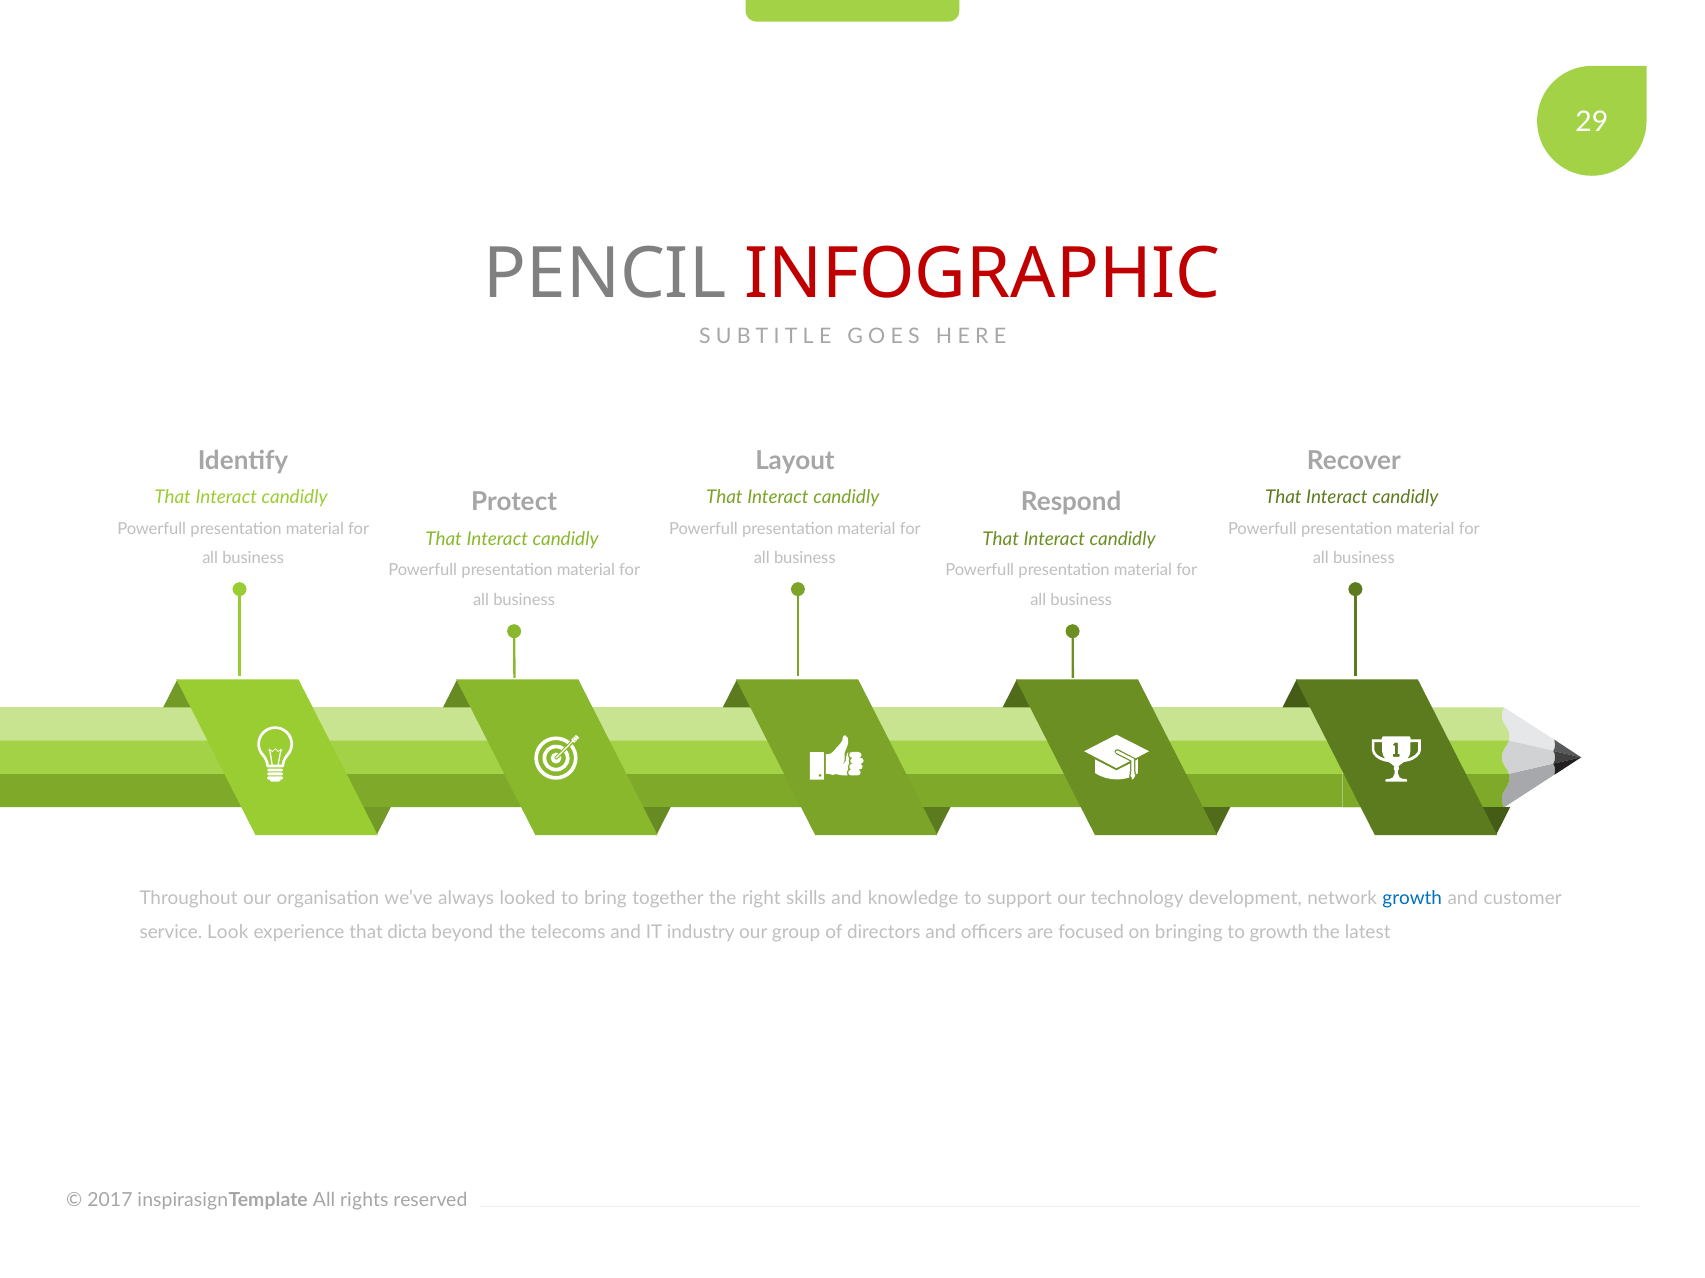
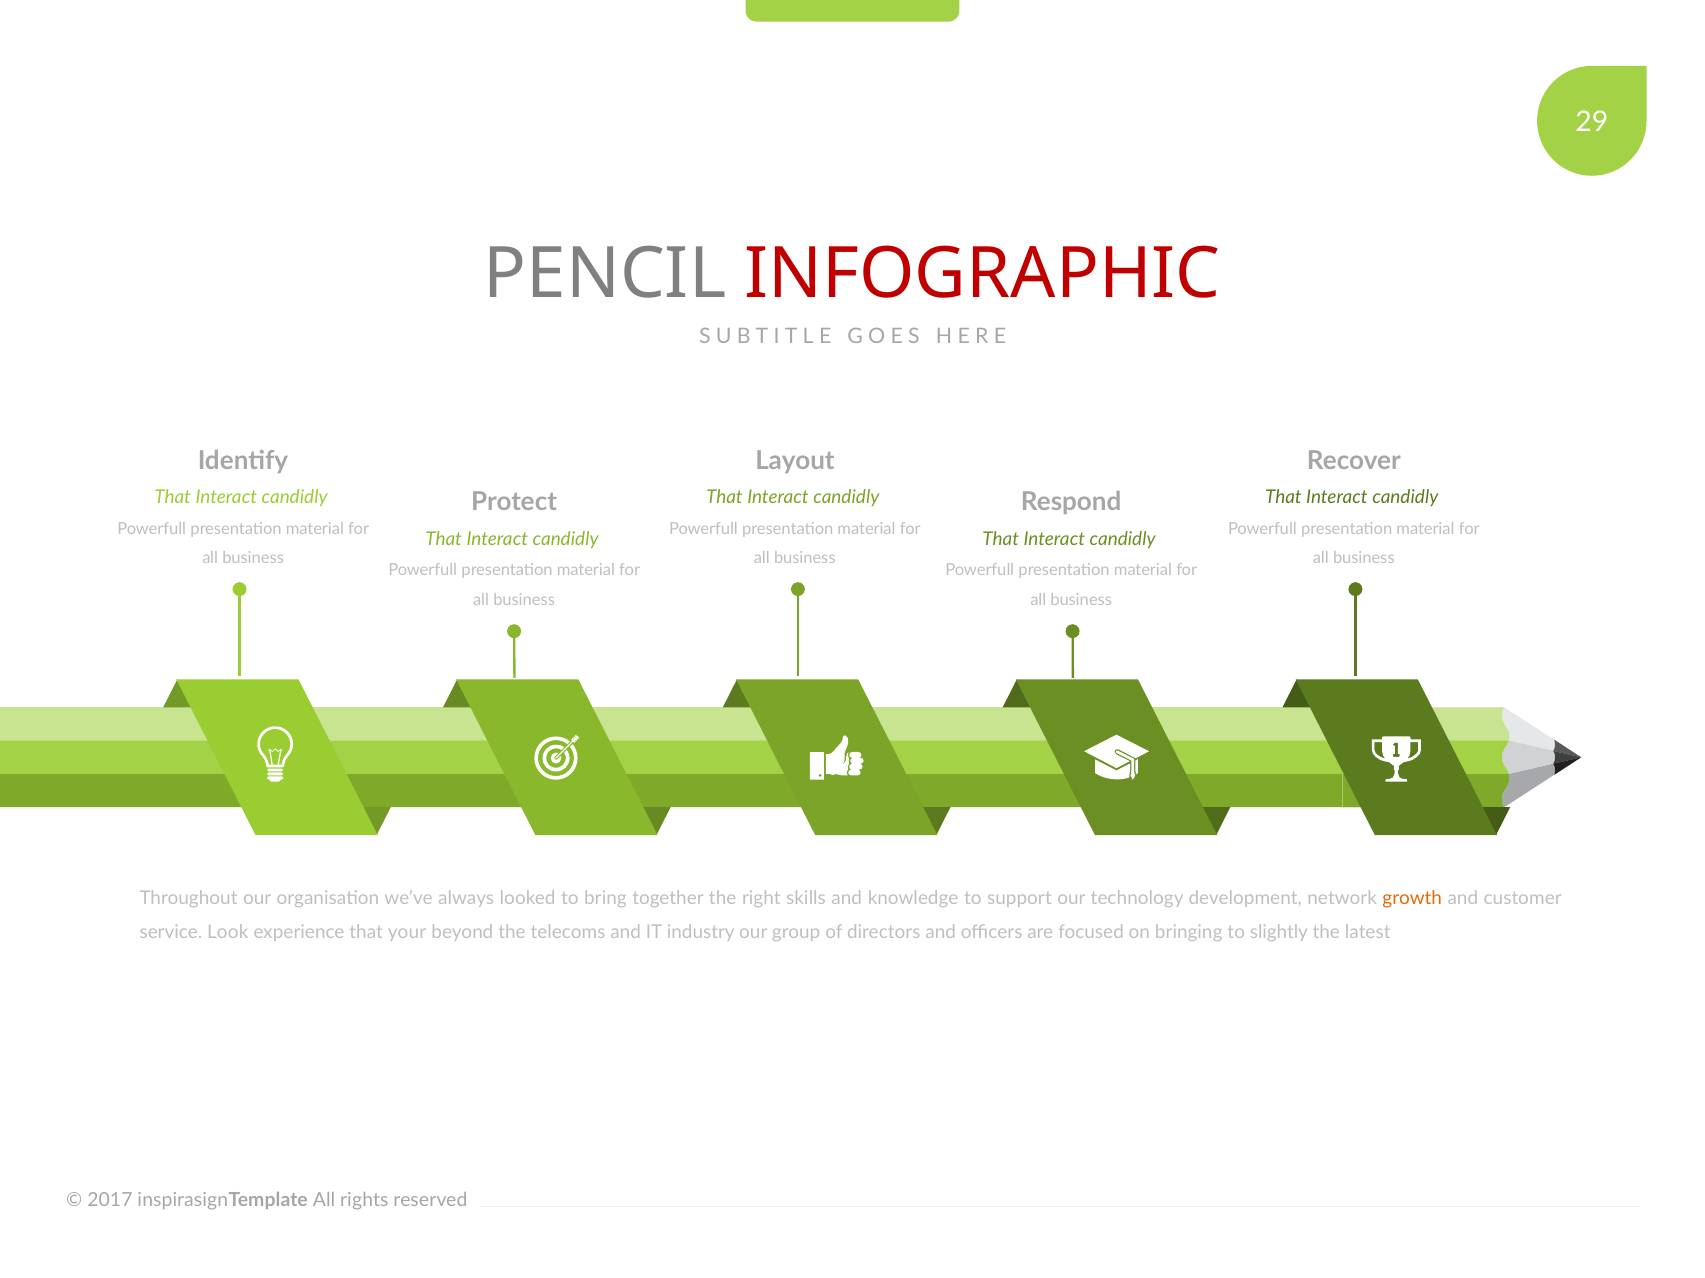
growth colour: blue -> orange (1412, 899)
dicta: dicta -> your (407, 933)
to growth: growth -> slightly (1279, 933)
